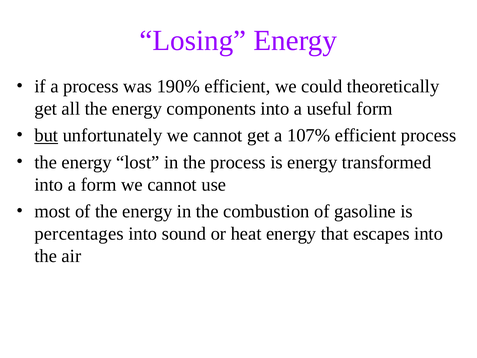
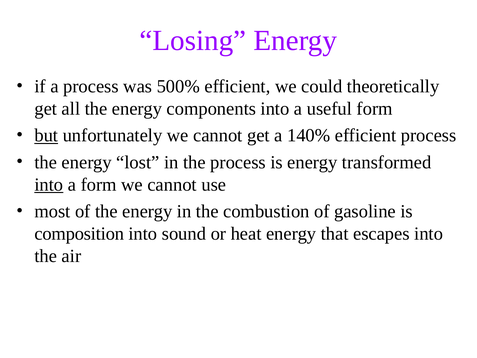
190%: 190% -> 500% (178, 86)
107%: 107% -> 140% (309, 135)
into underline: none -> present (49, 184)
percentages: percentages -> composition (79, 234)
